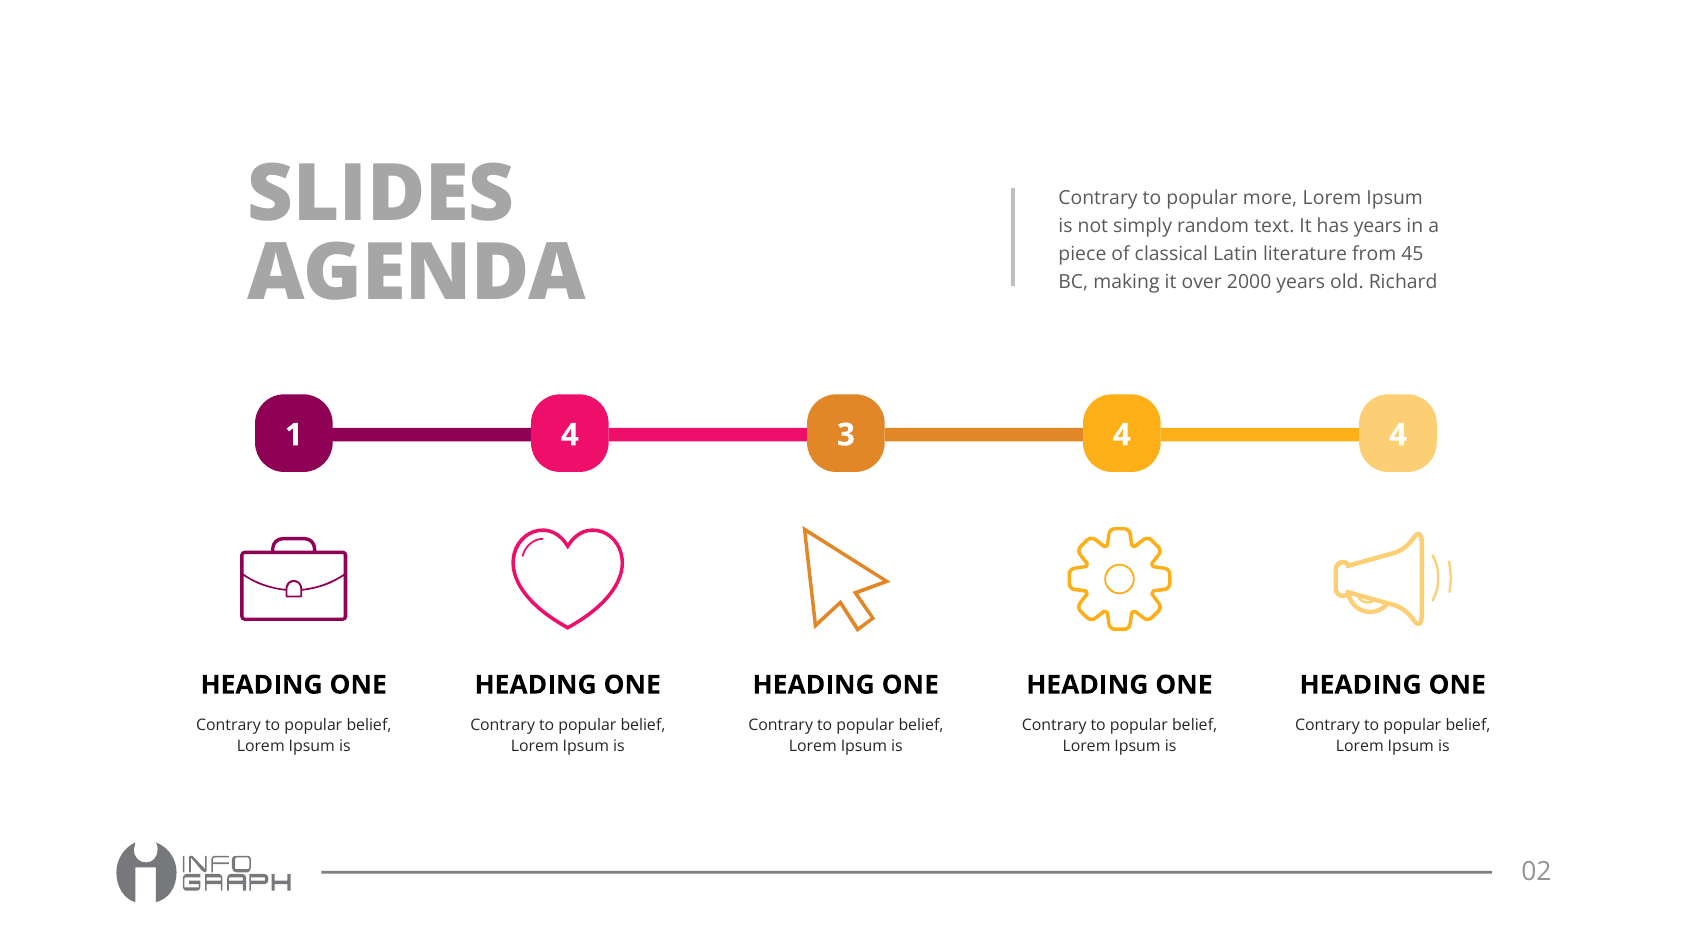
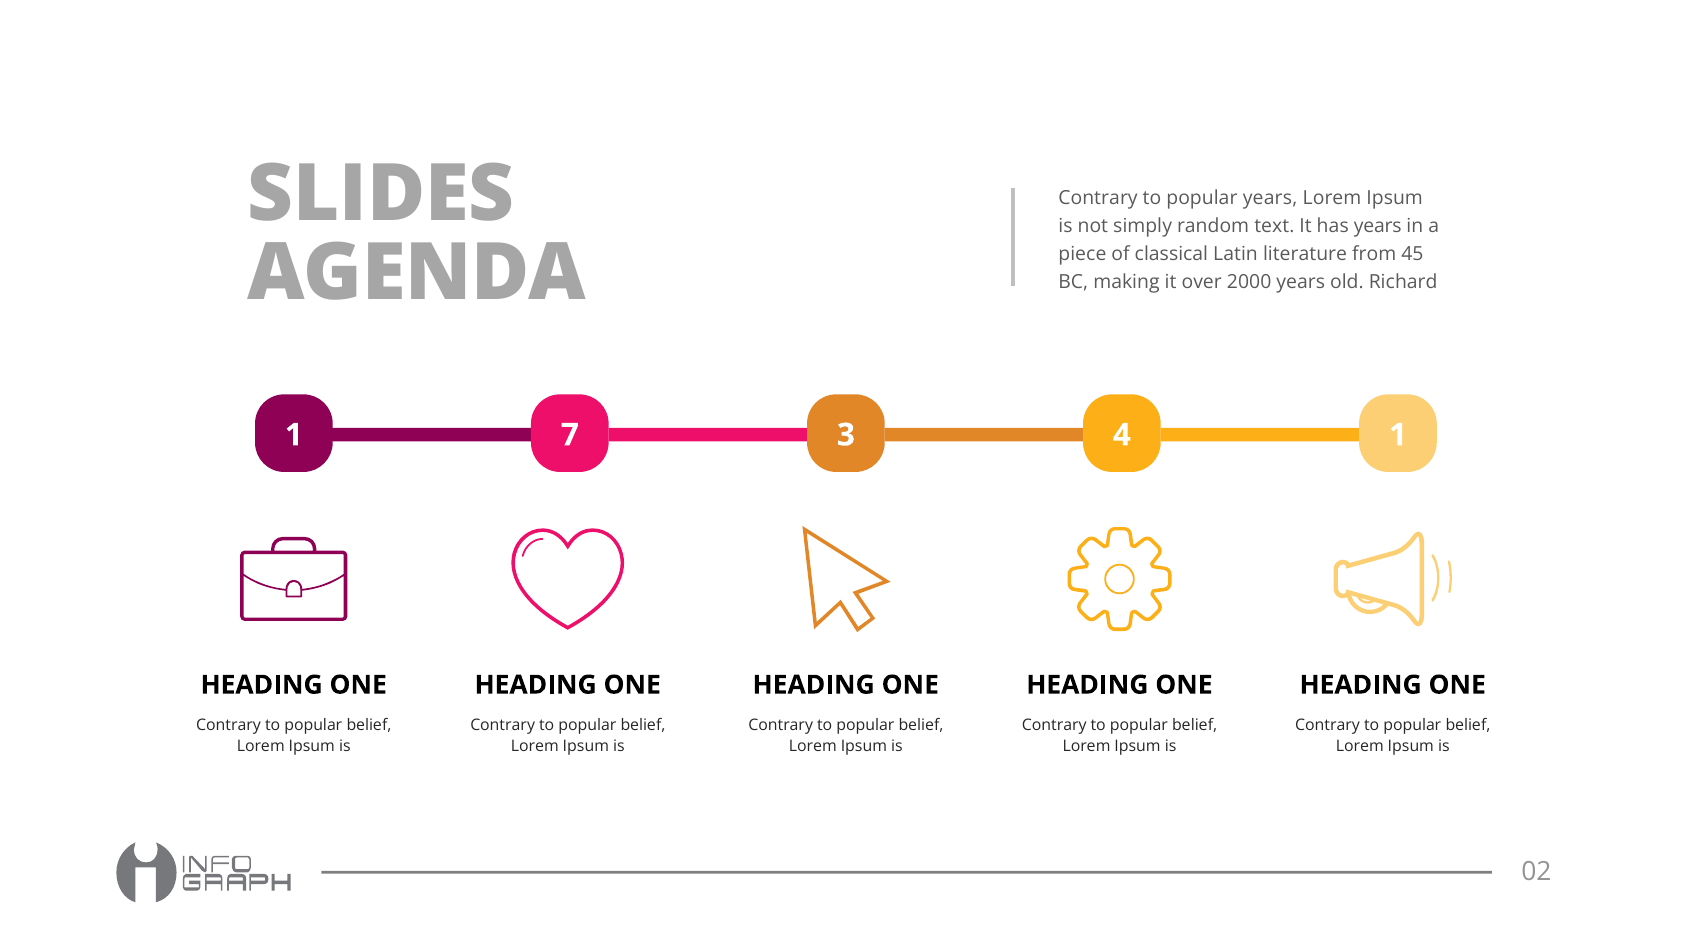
popular more: more -> years (1270, 198)
1 4: 4 -> 7 (570, 435)
4 4: 4 -> 1 (1398, 435)
